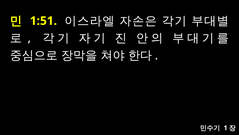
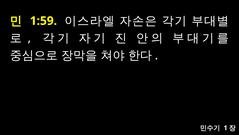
1:51: 1:51 -> 1:59 (43, 21)
